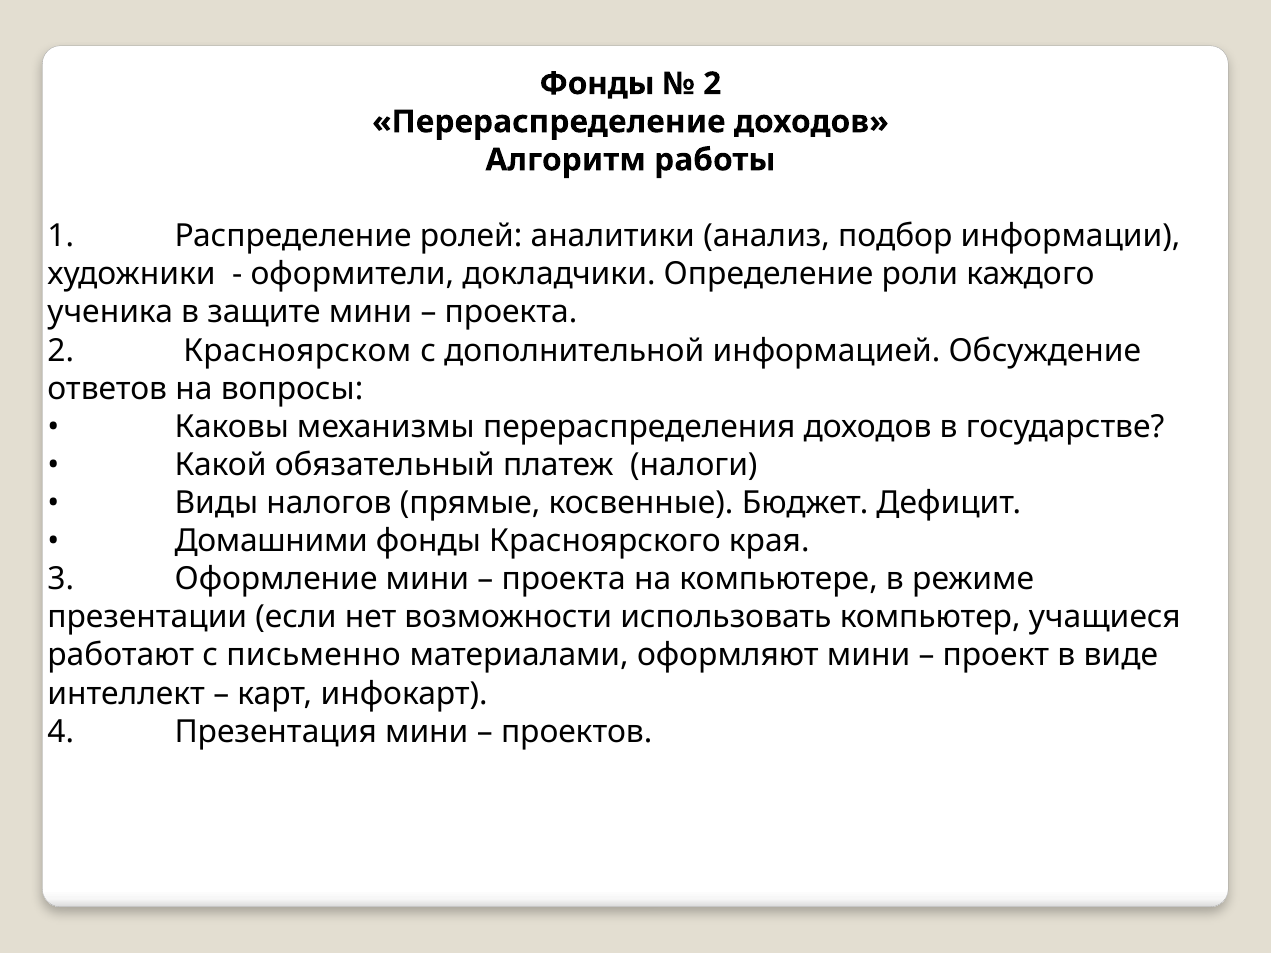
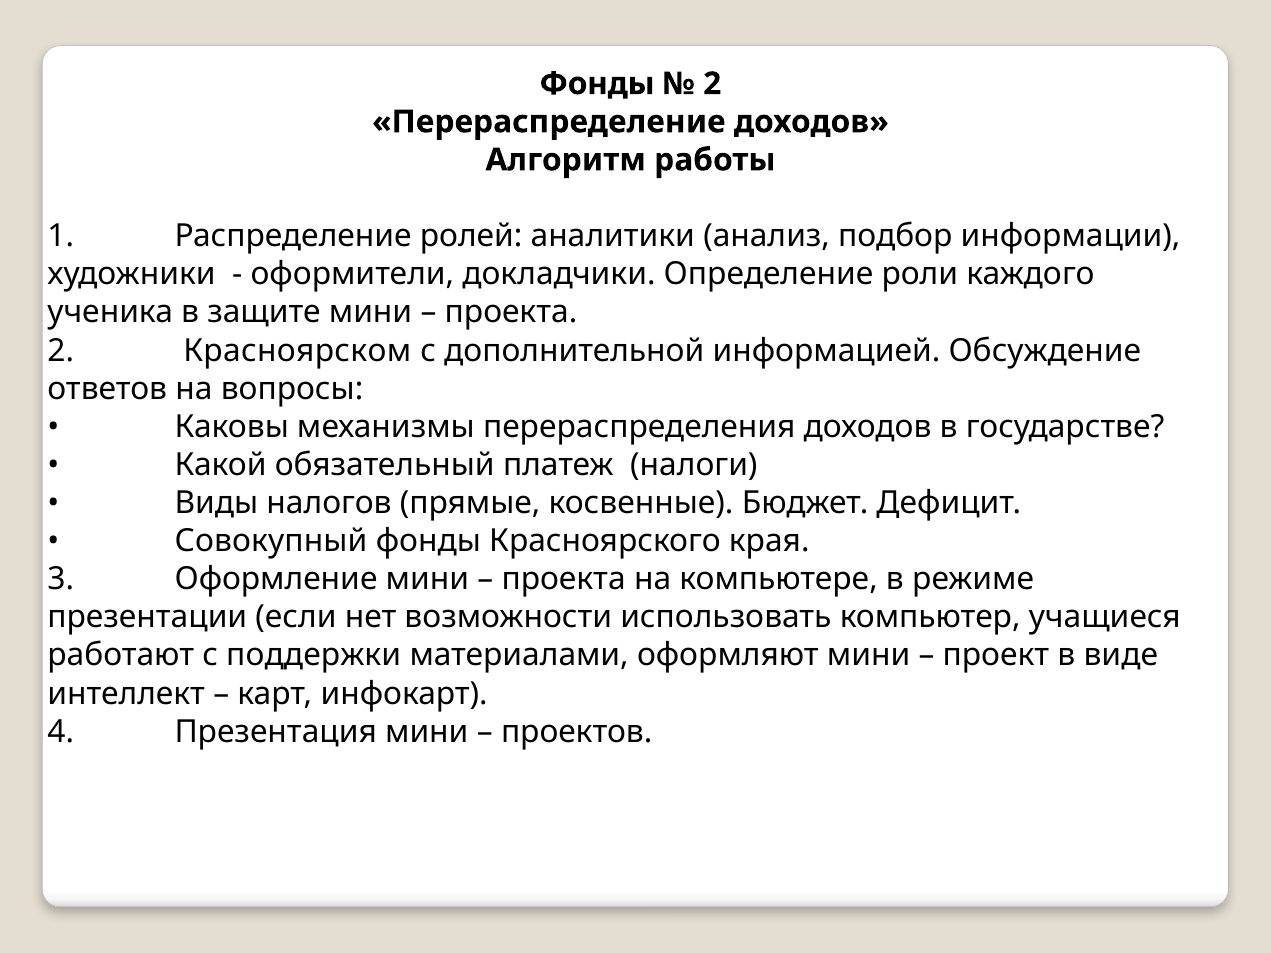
Домашними: Домашними -> Совокупный (271, 541)
письменно: письменно -> поддержки (314, 656)
